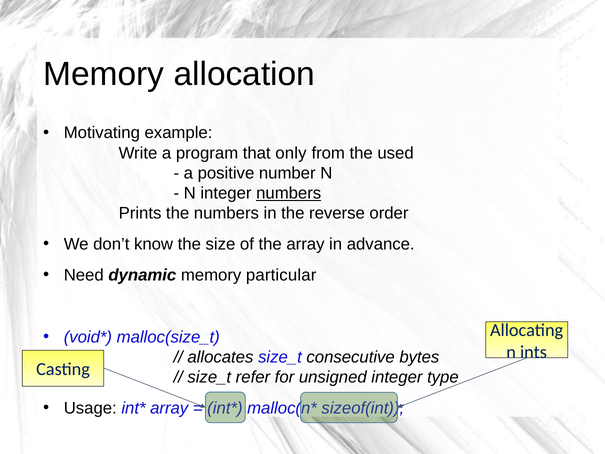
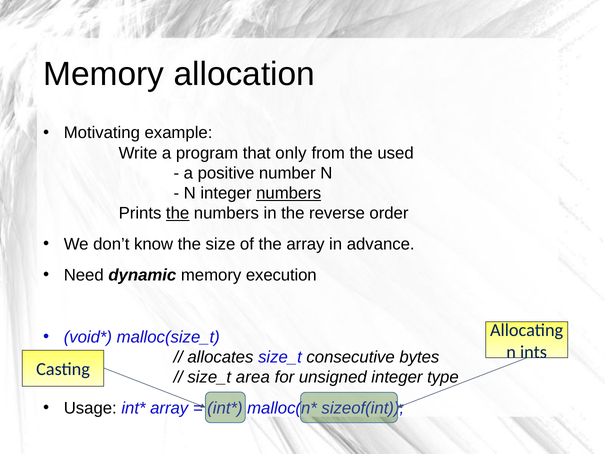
the underline: none -> present (178, 213)
particular: particular -> execution (281, 275)
refer: refer -> area (253, 377)
